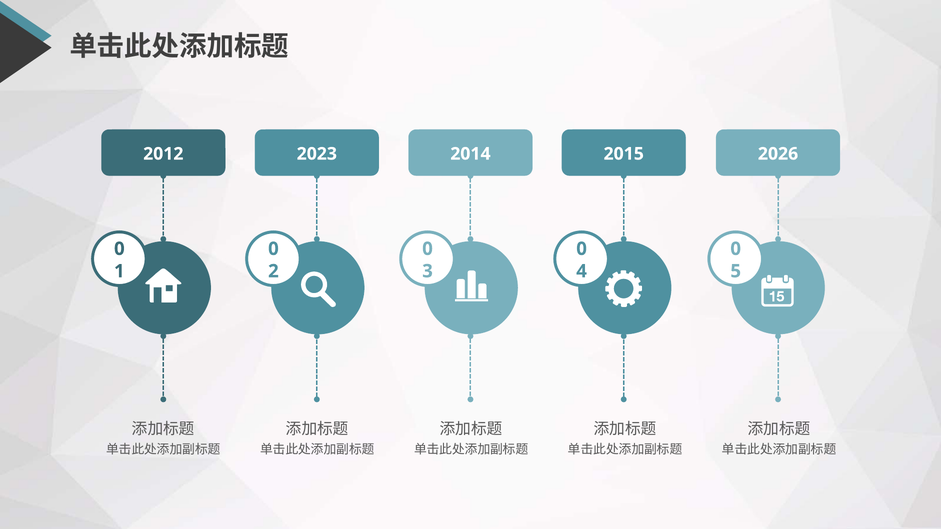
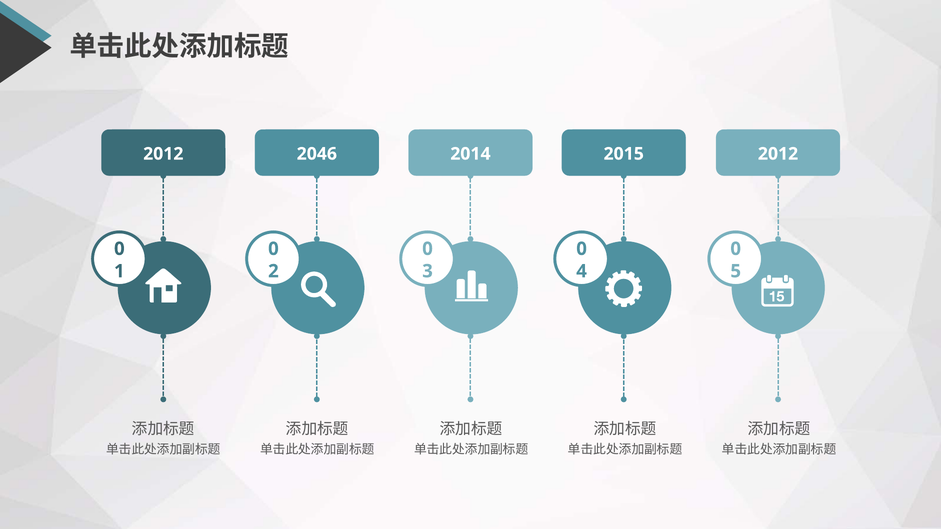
2023: 2023 -> 2046 (317, 154)
2015 2026: 2026 -> 2012 (778, 154)
